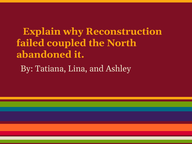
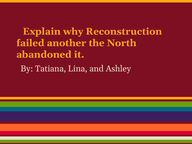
coupled: coupled -> another (66, 43)
